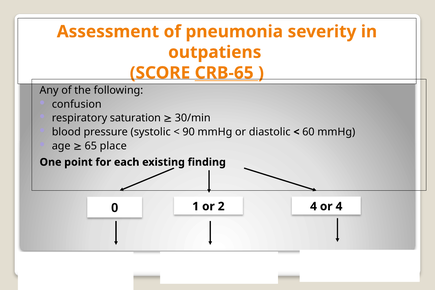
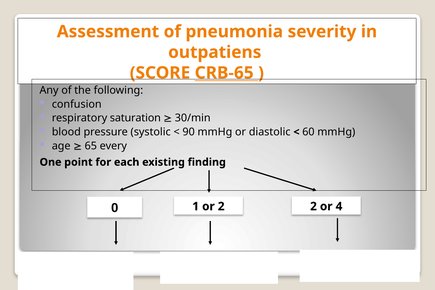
place: place -> every (113, 146)
2 4: 4 -> 2 (314, 206)
